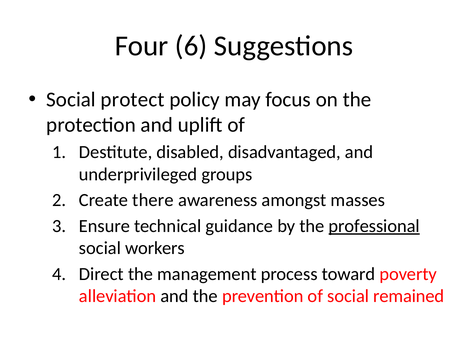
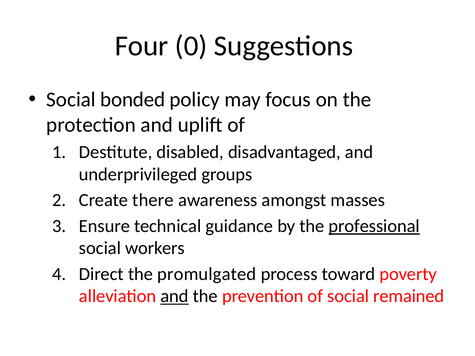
6: 6 -> 0 (191, 46)
protect: protect -> bonded (133, 100)
management: management -> promulgated (207, 274)
and underline: none -> present (175, 296)
